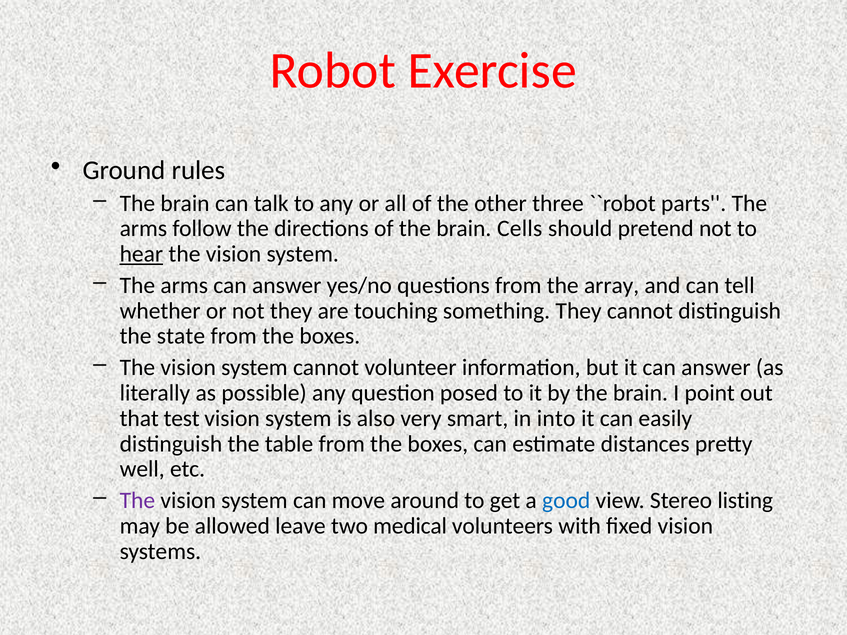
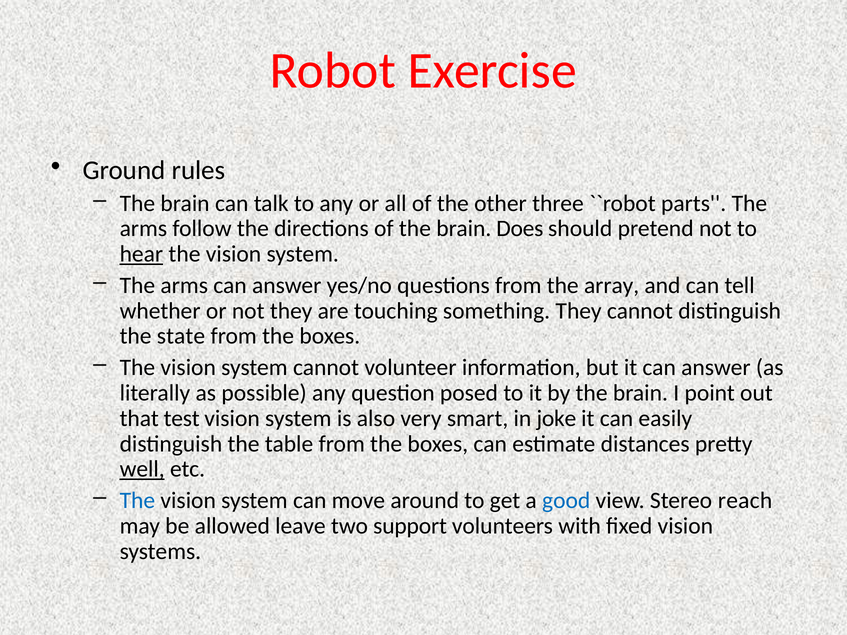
Cells: Cells -> Does (520, 229)
into: into -> joke (556, 419)
well underline: none -> present (142, 469)
The colour: purple -> blue (137, 501)
listing: listing -> reach (745, 501)
medical: medical -> support (410, 526)
